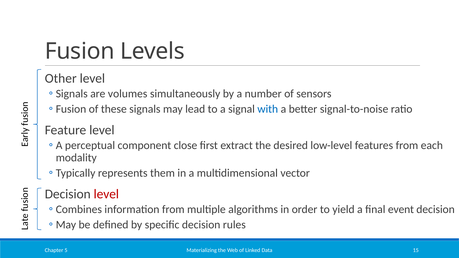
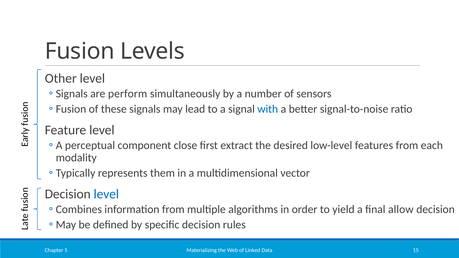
volumes: volumes -> perform (128, 94)
level colour: red -> blue (106, 194)
event: event -> allow (401, 209)
